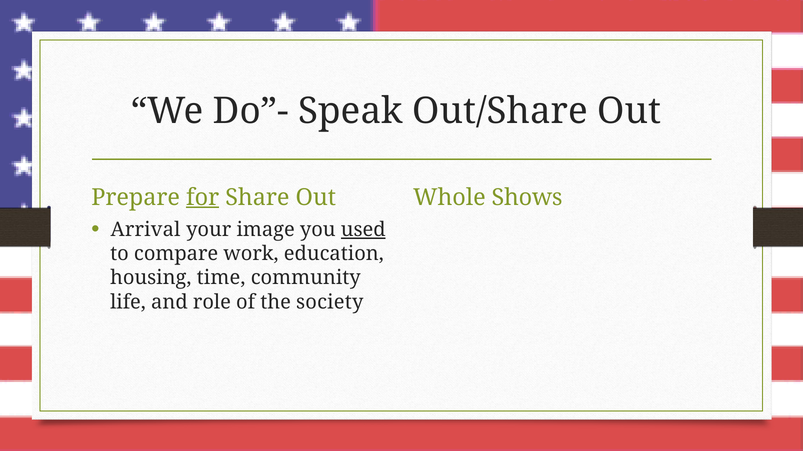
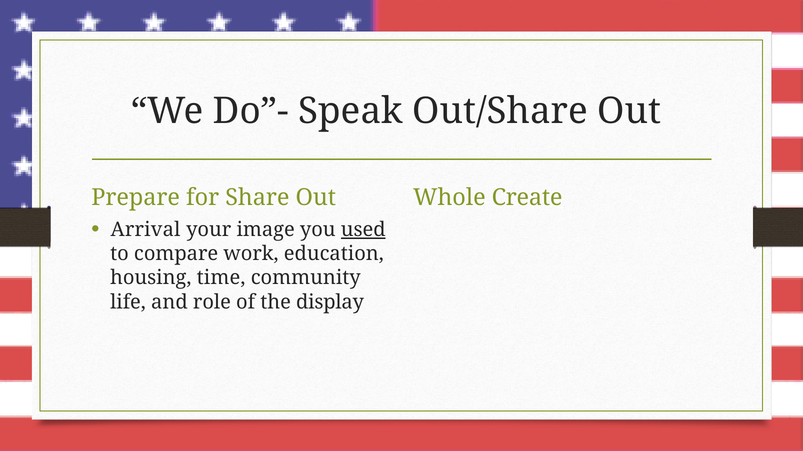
for underline: present -> none (203, 198)
Shows: Shows -> Create (527, 198)
society: society -> display (330, 302)
